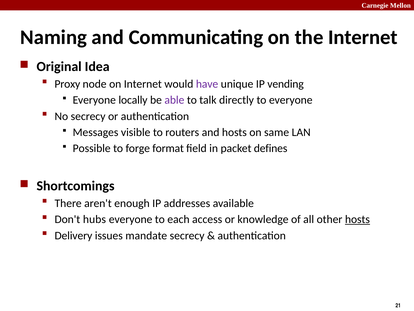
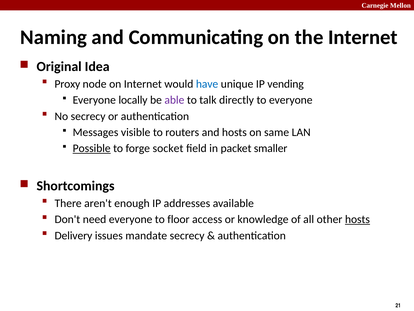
have colour: purple -> blue (207, 84)
Possible underline: none -> present (92, 148)
format: format -> socket (168, 148)
defines: defines -> smaller (271, 148)
hubs: hubs -> need (95, 219)
each: each -> floor (178, 219)
